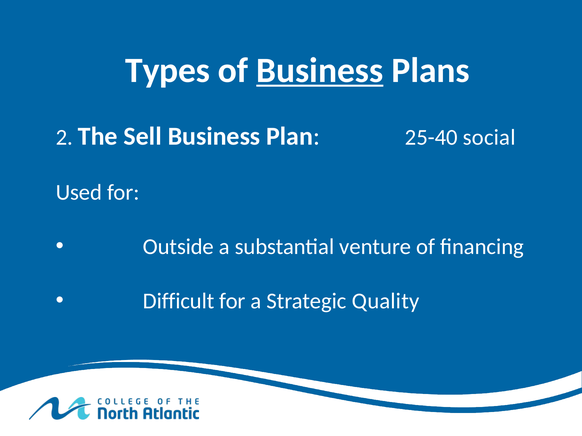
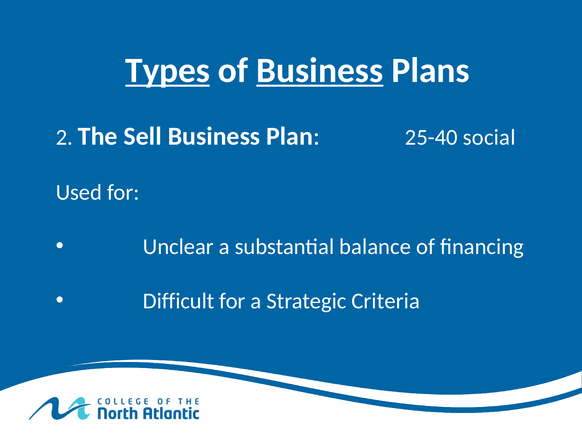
Types underline: none -> present (168, 70)
Outside: Outside -> Unclear (178, 247)
venture: venture -> balance (375, 247)
Quality: Quality -> Criteria (386, 301)
